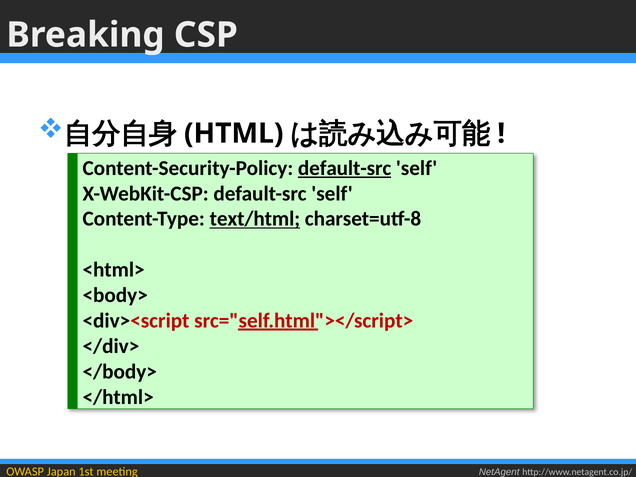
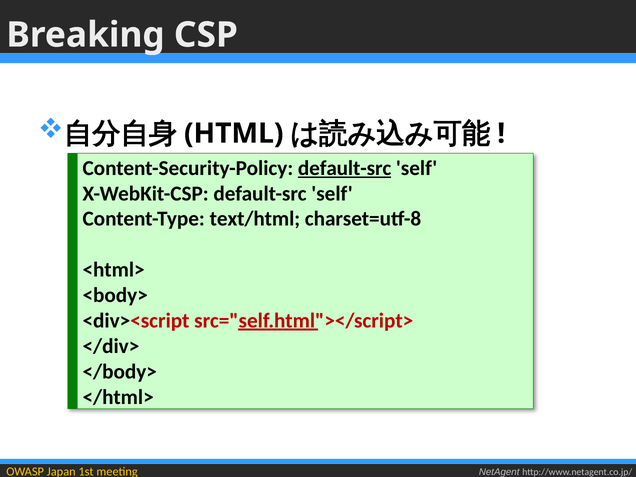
text/html underline: present -> none (255, 219)
